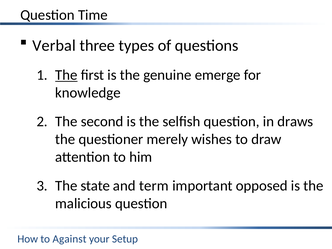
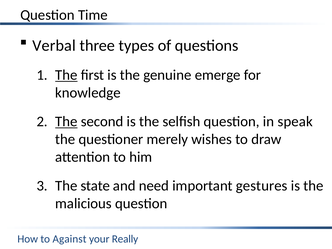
The underline: none -> present (66, 122)
draws: draws -> speak (295, 122)
term: term -> need (154, 186)
opposed: opposed -> gestures (262, 186)
Setup: Setup -> Really (125, 239)
